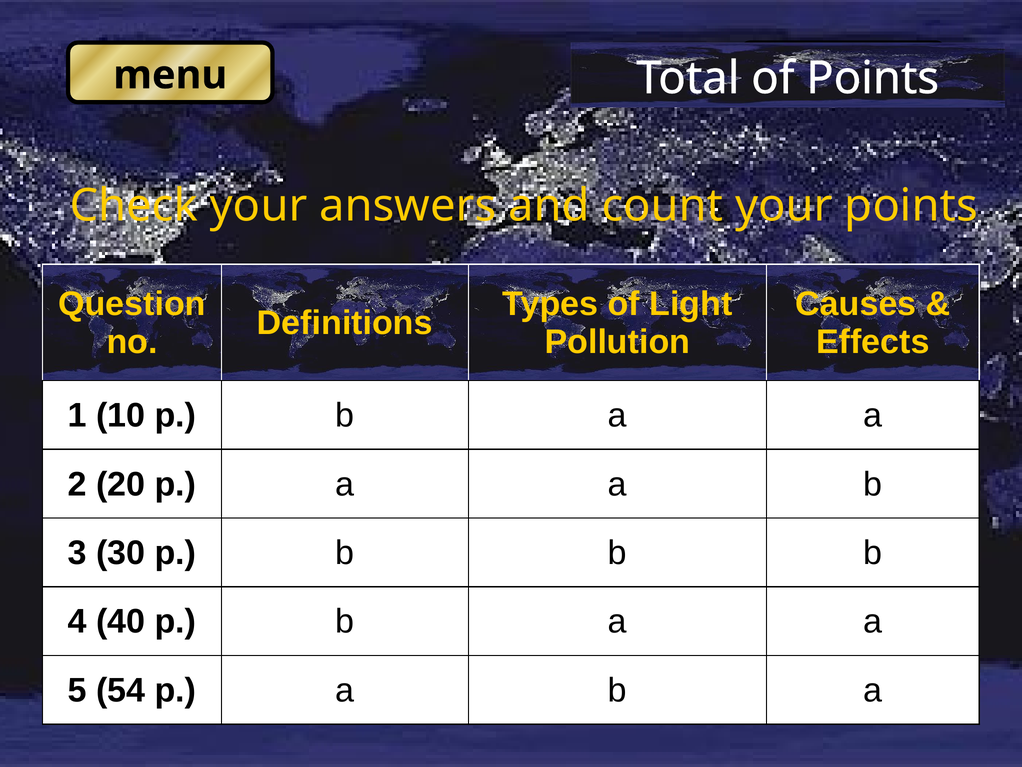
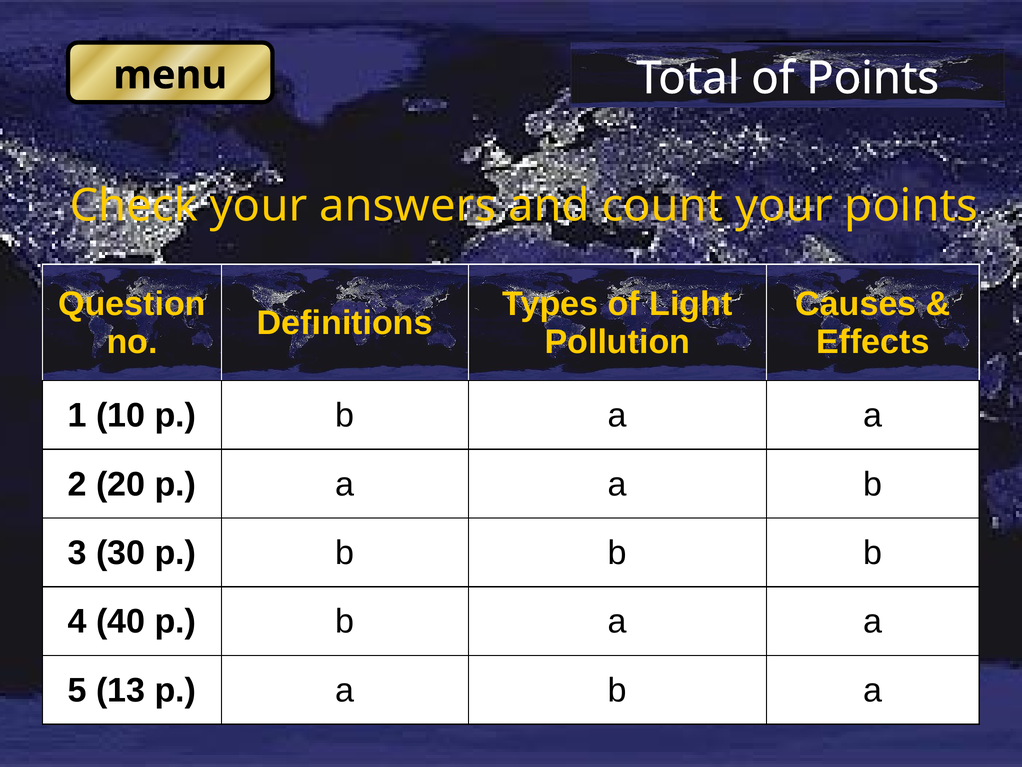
54: 54 -> 13 (121, 690)
